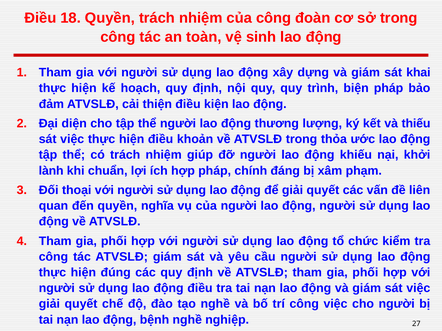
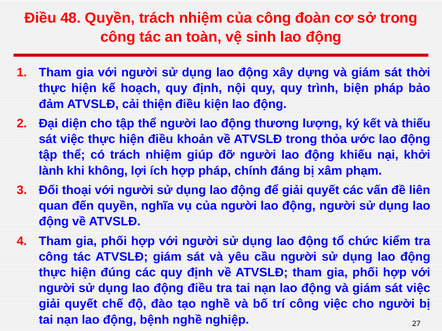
18: 18 -> 48 (71, 18)
khai: khai -> thời (418, 73)
chuẩn: chuẩn -> không (108, 171)
